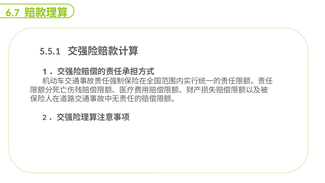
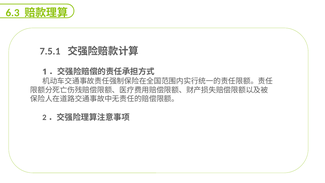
6.7: 6.7 -> 6.3 (13, 13)
5.5.1: 5.5.1 -> 7.5.1 (50, 51)
